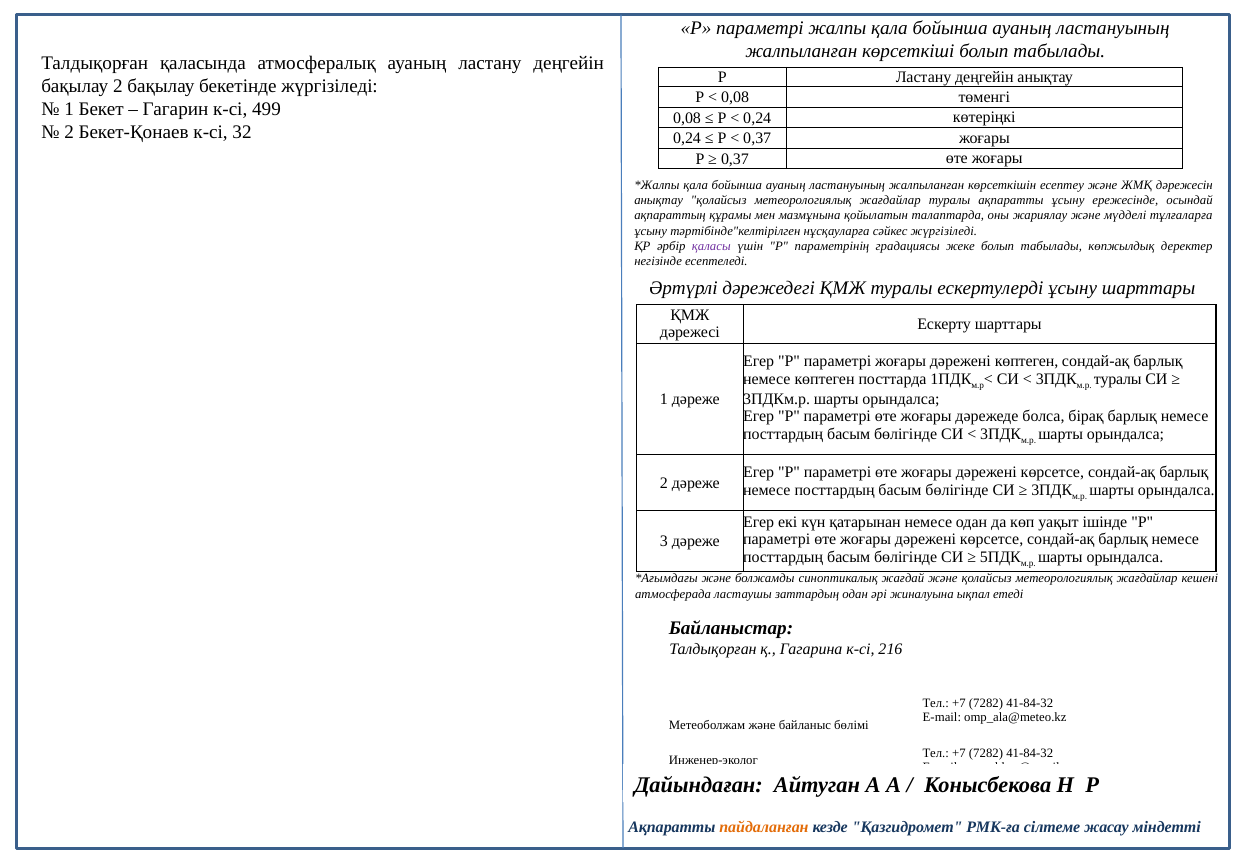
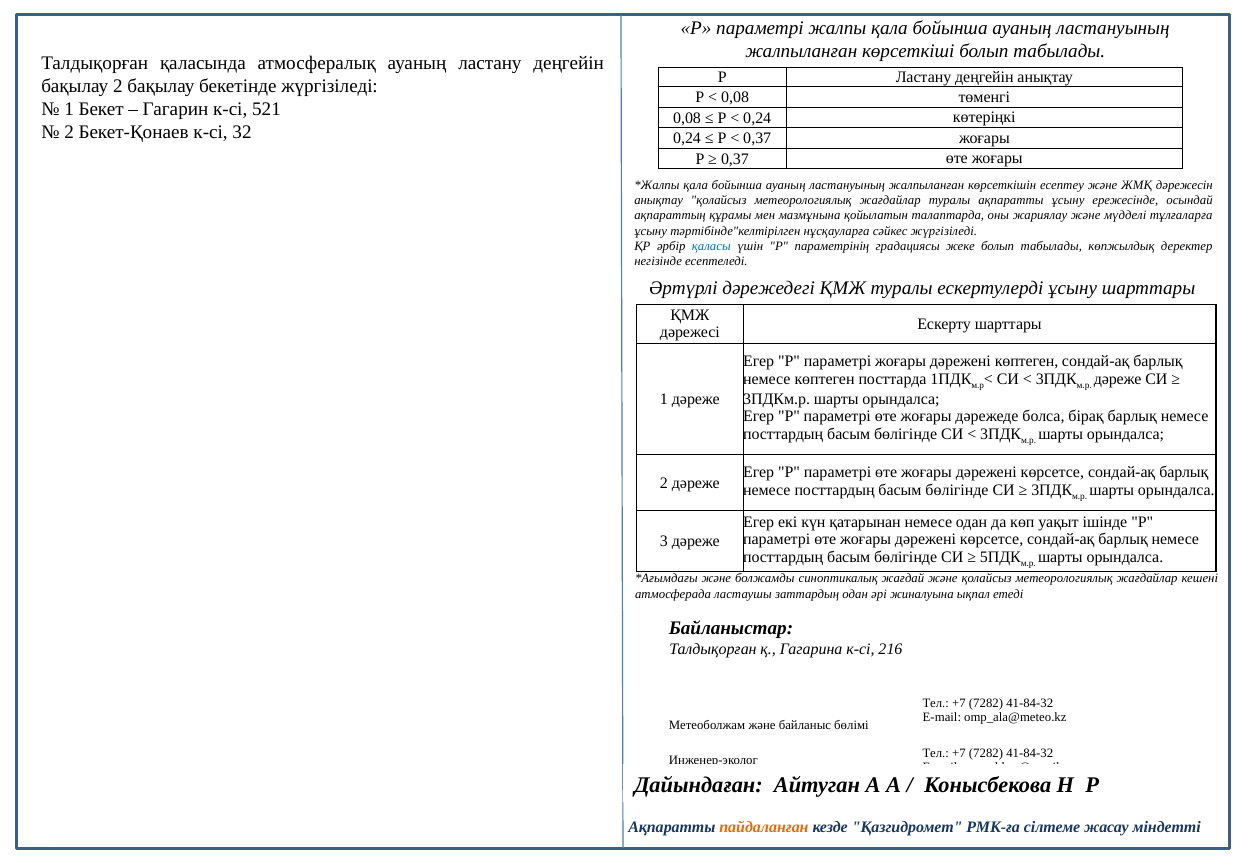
499: 499 -> 521 (266, 109)
қаласы colour: purple -> blue (711, 246)
туралы: туралы -> дәреже (1118, 379)
